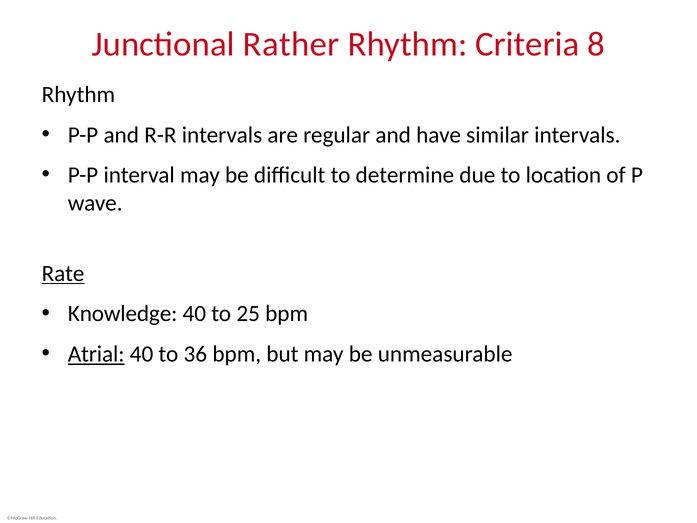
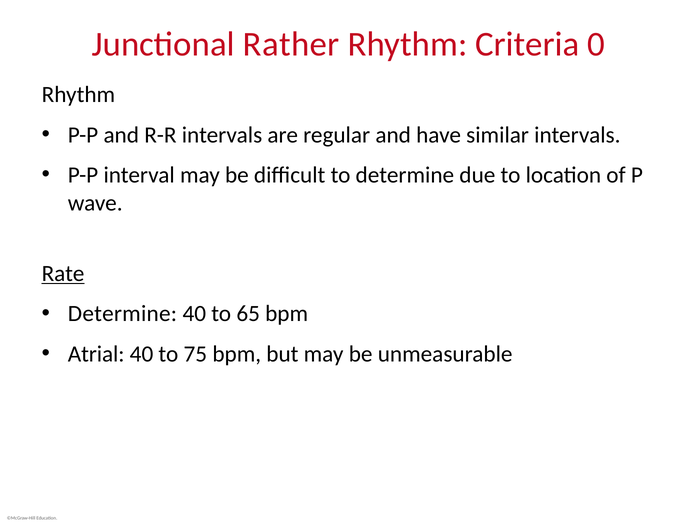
8: 8 -> 0 (596, 44)
Knowledge: Knowledge -> Determine (122, 314)
25: 25 -> 65 (248, 314)
Atrial underline: present -> none (96, 354)
36: 36 -> 75 (195, 354)
